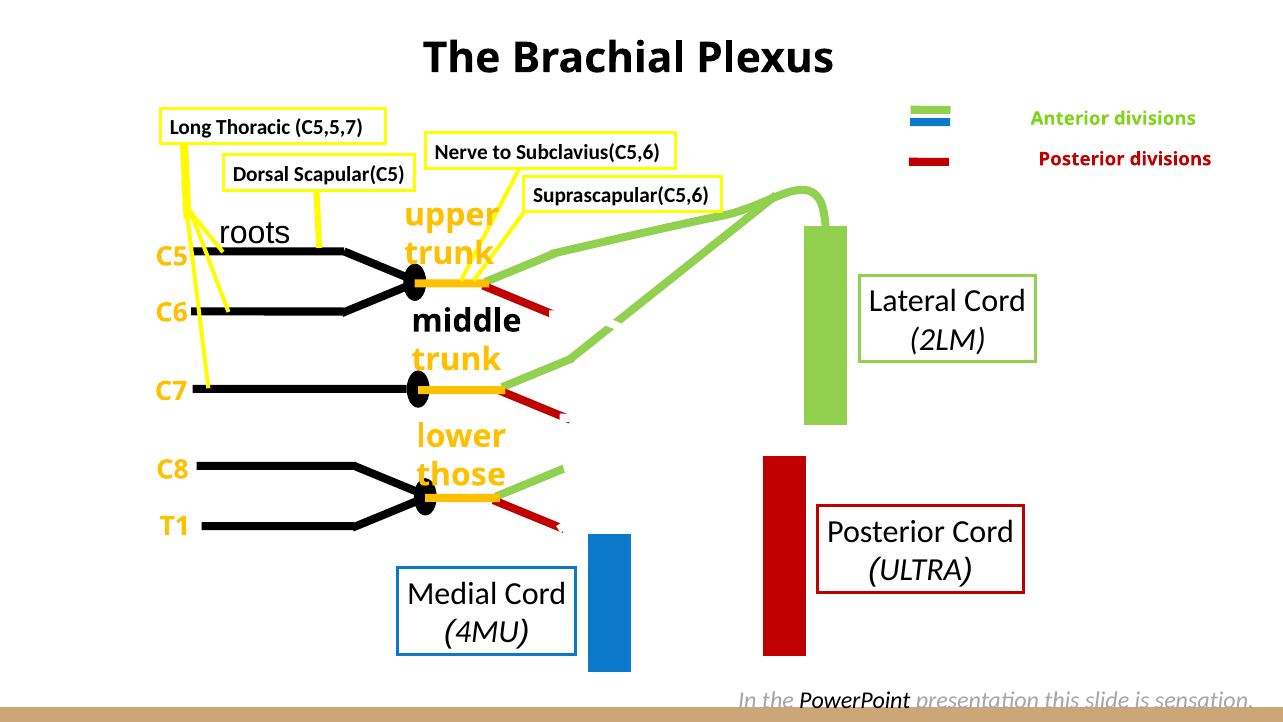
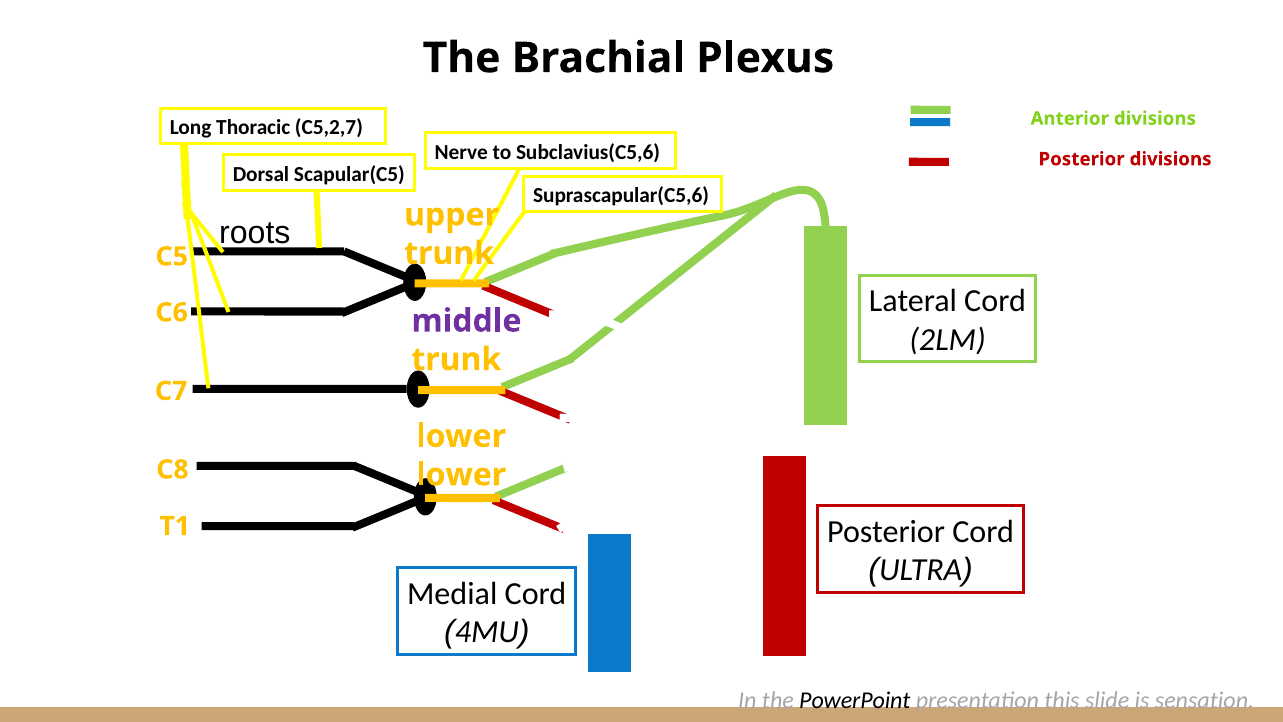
C5,5,7: C5,5,7 -> C5,2,7 (329, 127)
middle colour: black -> purple (466, 321)
those: those -> lower (461, 475)
